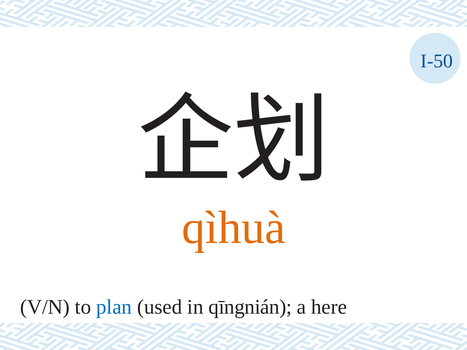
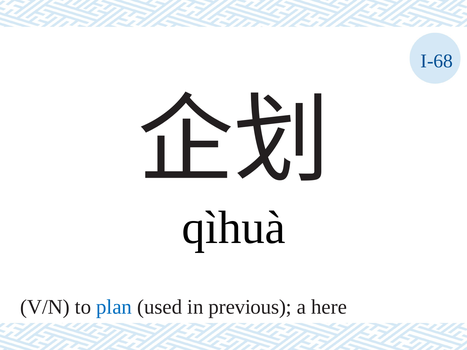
I-50: I-50 -> I-68 (437, 61)
qìhuà colour: orange -> black (234, 228)
qīngnián: qīngnián -> previous (250, 307)
